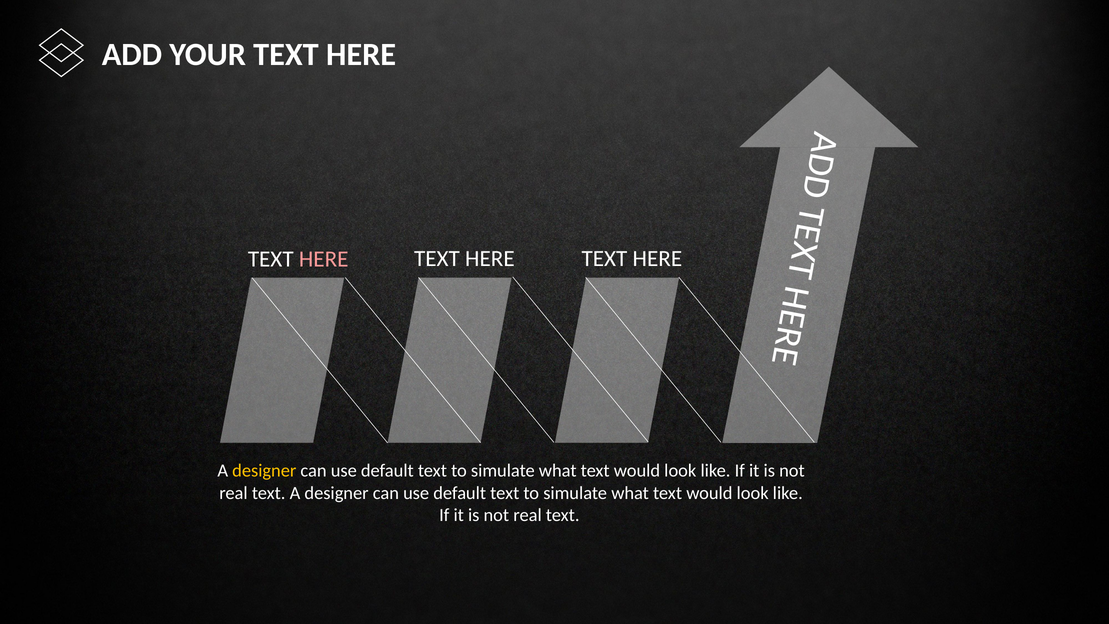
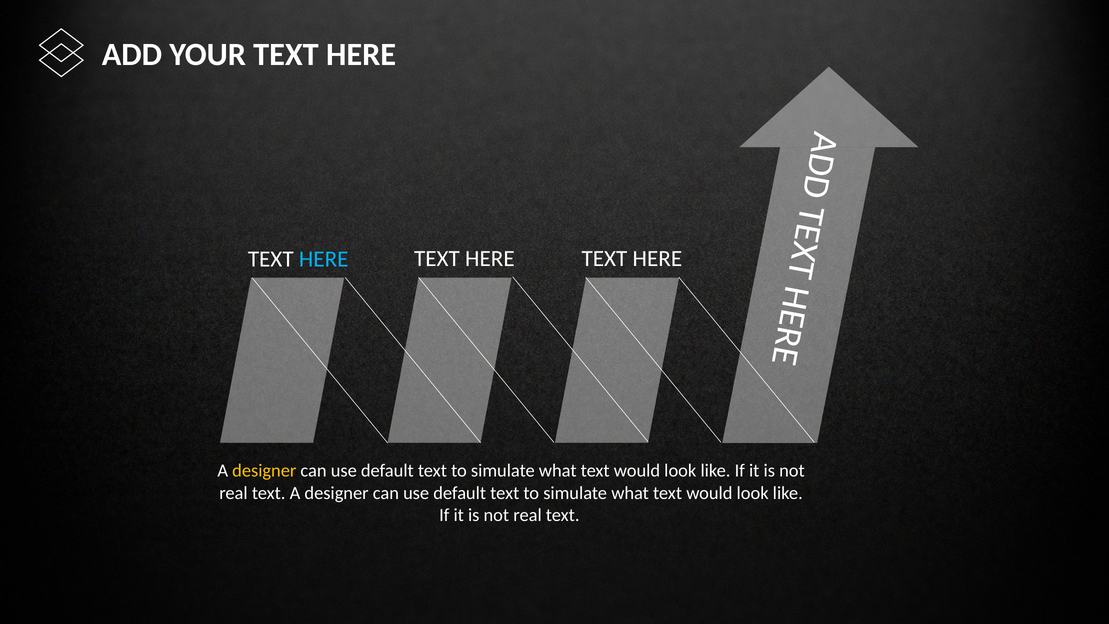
HERE colour: pink -> light blue (324, 259)
